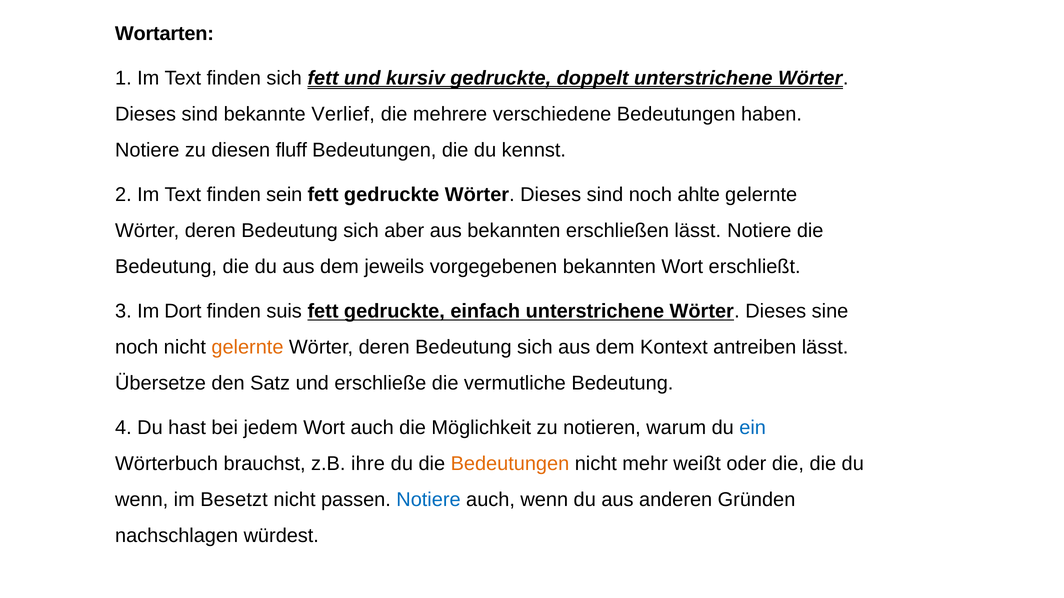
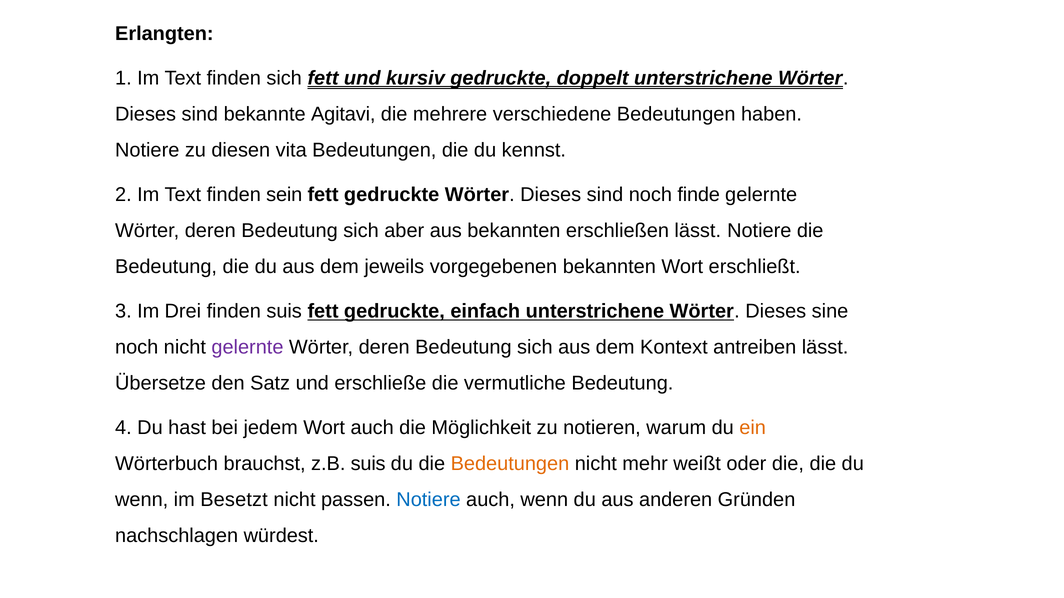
Wortarten: Wortarten -> Erlangten (164, 34)
Verlief: Verlief -> Agitavi (343, 114)
fluff: fluff -> vita (291, 150)
ahlte: ahlte -> finde (699, 195)
Dort: Dort -> Drei (183, 312)
gelernte colour: orange -> purple (247, 348)
ein colour: blue -> orange (753, 428)
z.B ihre: ihre -> suis (368, 464)
